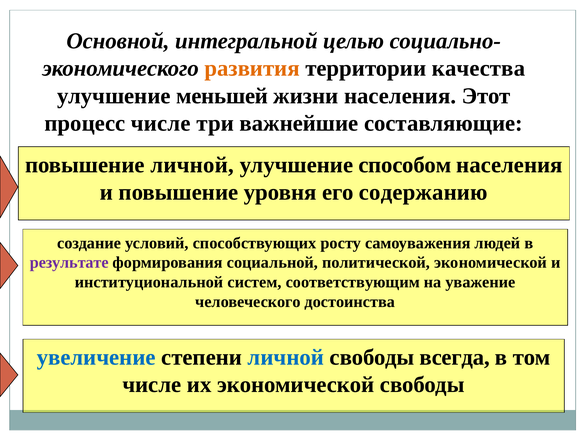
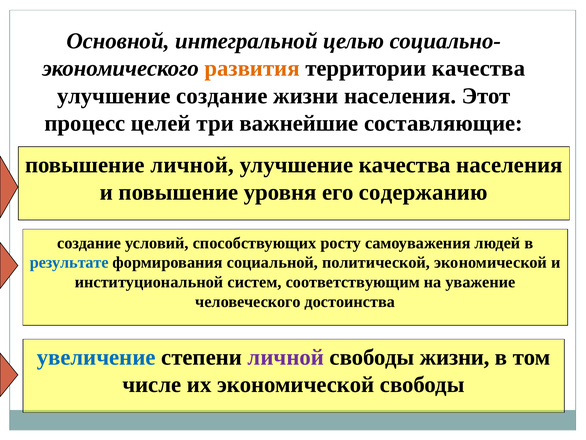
улучшение меньшей: меньшей -> создание (222, 96)
процесс числе: числе -> целей (161, 123)
улучшение способом: способом -> качества (405, 165)
результате colour: purple -> blue (69, 262)
личной colour: blue -> purple (286, 357)
свободы всегда: всегда -> жизни (455, 357)
